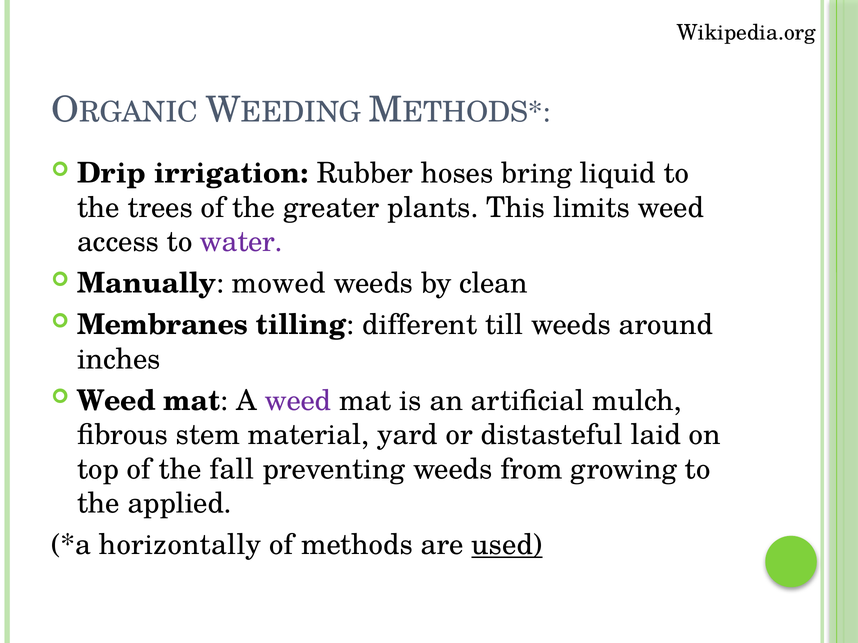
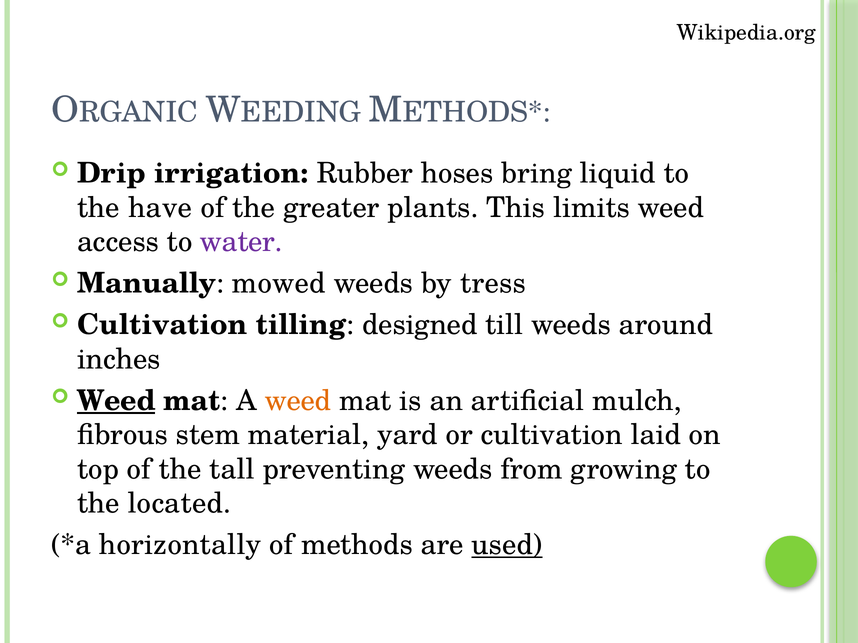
trees: trees -> have (160, 208)
clean: clean -> tress (493, 284)
Membranes: Membranes -> Cultivation (162, 325)
different: different -> designed (420, 325)
Weed underline: none -> present (116, 401)
weed colour: purple -> orange (298, 401)
or distasteful: distasteful -> cultivation (552, 435)
fall: fall -> tall (232, 470)
applied: applied -> located (179, 504)
